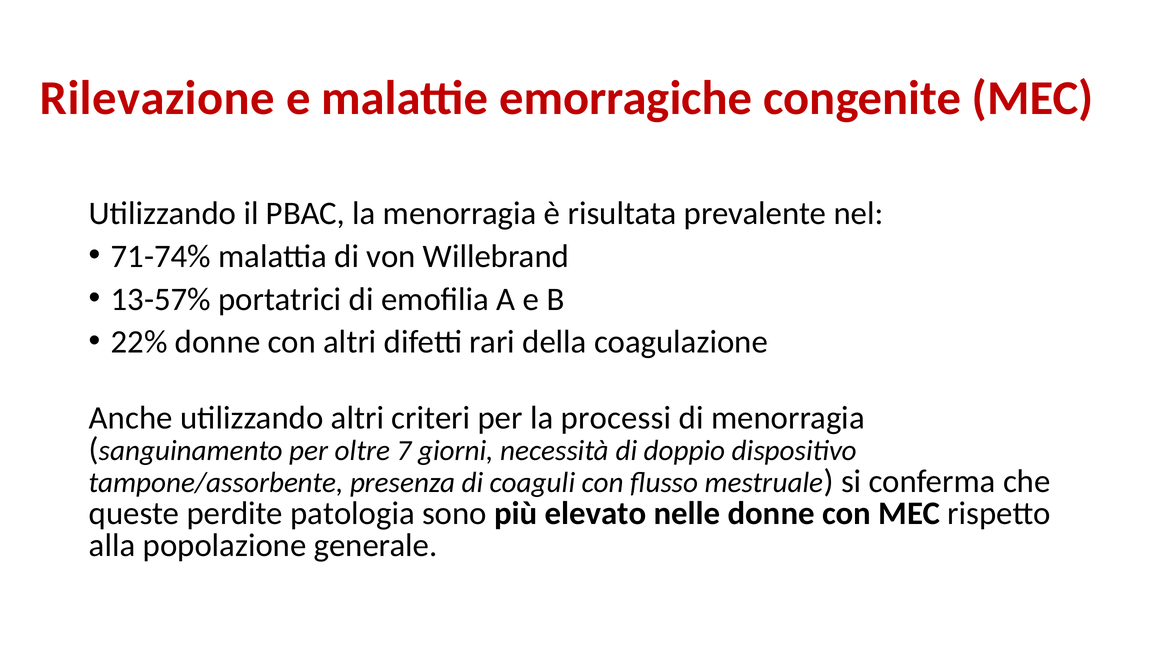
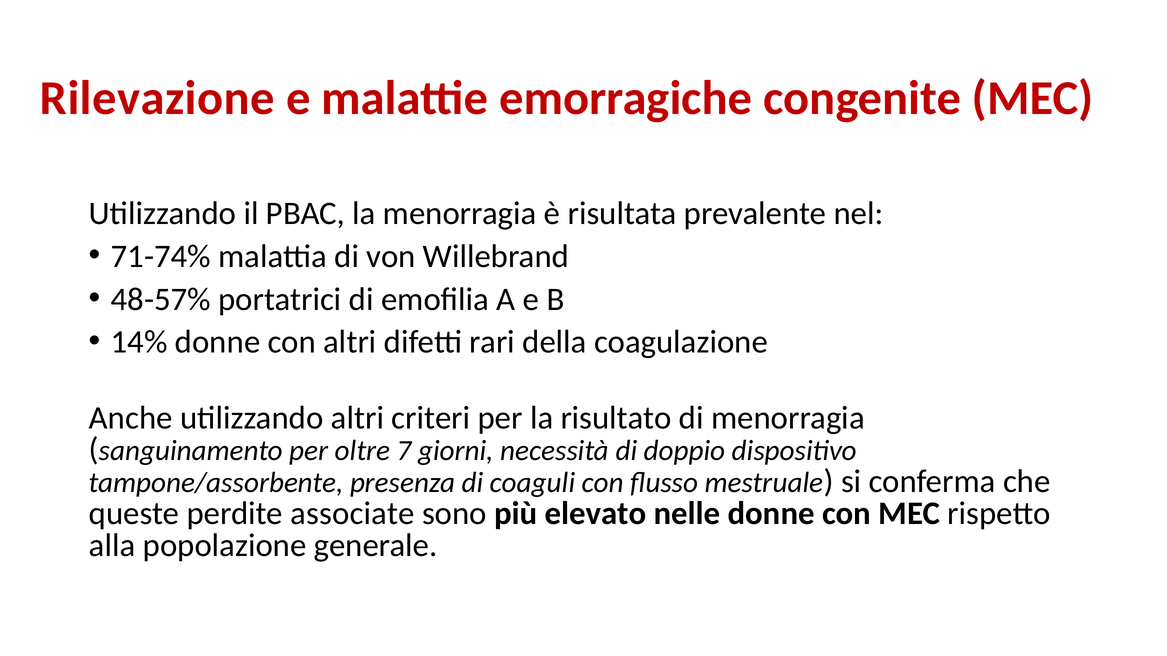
13-57%: 13-57% -> 48-57% (161, 299)
22%: 22% -> 14% (139, 342)
processi: processi -> risultato (616, 418)
patologia: patologia -> associate (352, 514)
